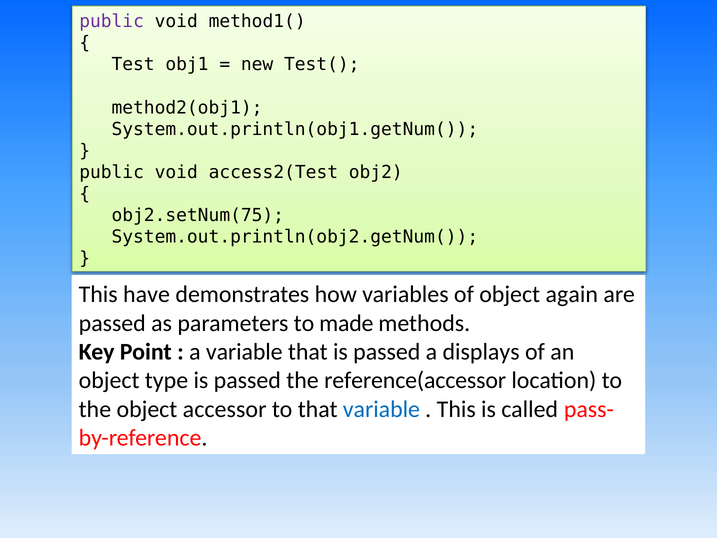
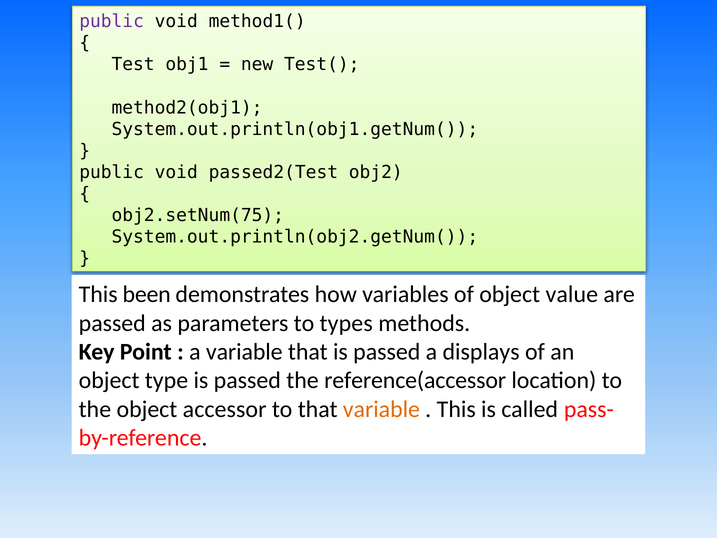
access2(Test: access2(Test -> passed2(Test (273, 172)
have: have -> been (147, 294)
again: again -> value (572, 294)
made: made -> types (346, 323)
variable colour: blue -> orange (381, 409)
